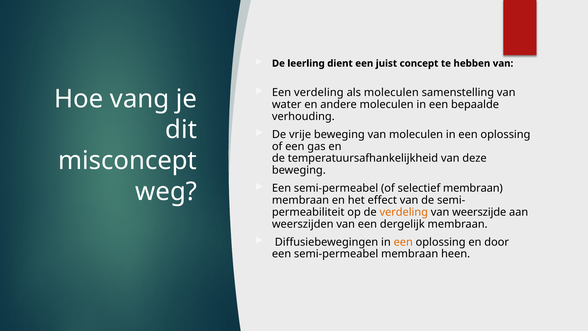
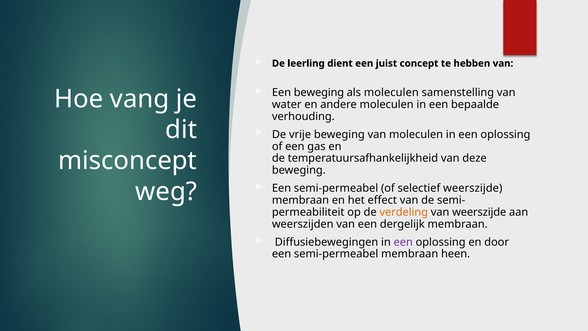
Een verdeling: verdeling -> beweging (319, 92)
selectief membraan: membraan -> weerszijde (473, 188)
een colour: orange -> purple (403, 242)
